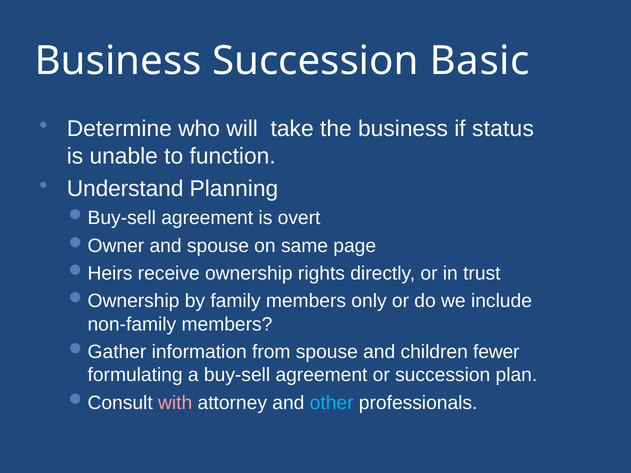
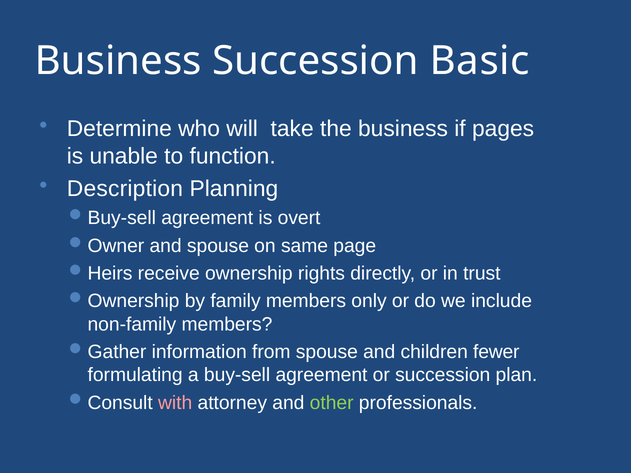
status: status -> pages (503, 129)
Understand: Understand -> Description (125, 189)
other colour: light blue -> light green (332, 403)
